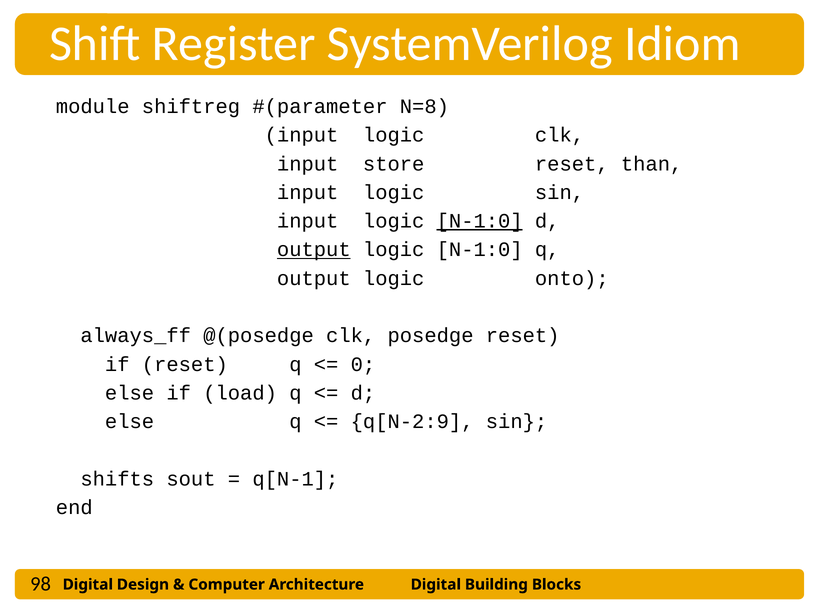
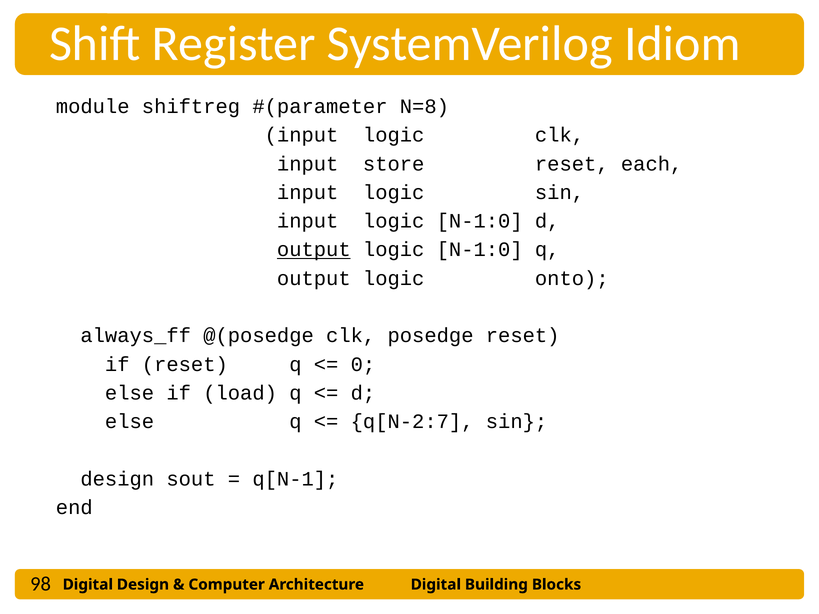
than: than -> each (652, 164)
N-1:0 underline: present -> none (480, 221)
q[N-2:9: q[N-2:9 -> q[N-2:7 (412, 422)
shifts: shifts -> design (117, 479)
